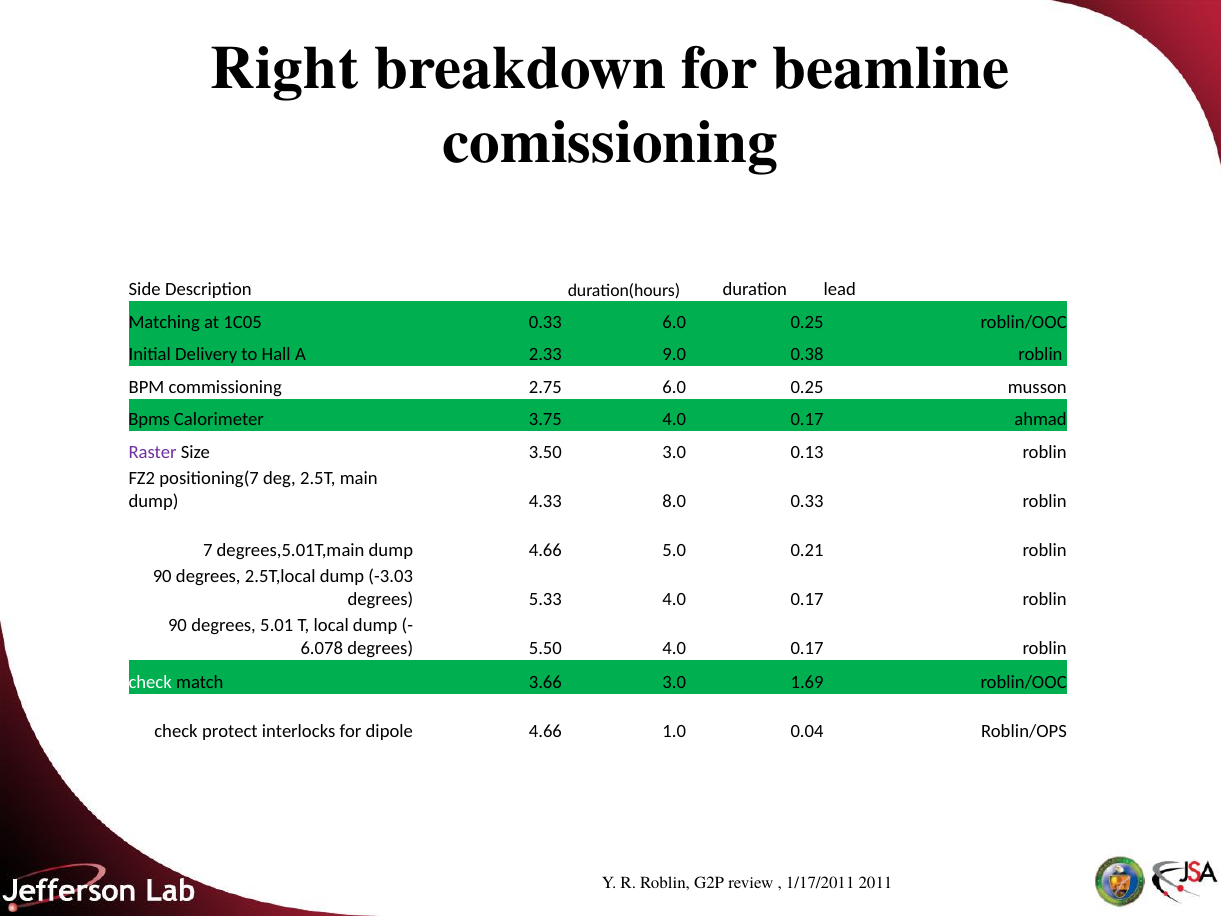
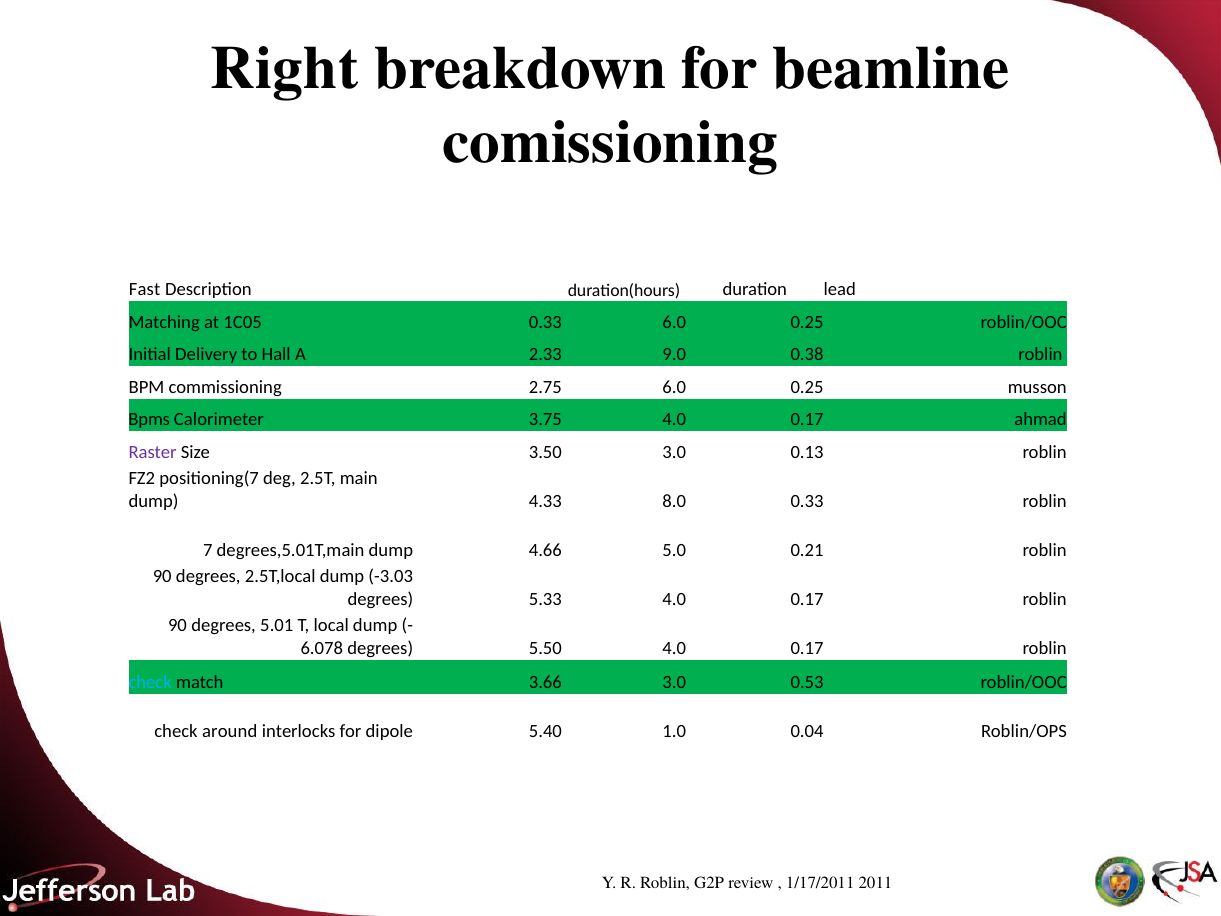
Side: Side -> Fast (145, 290)
check colour: white -> light blue (150, 682)
1.69: 1.69 -> 0.53 (807, 682)
protect: protect -> around (230, 731)
dipole 4.66: 4.66 -> 5.40 (545, 731)
